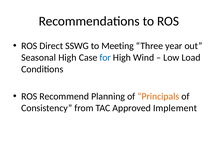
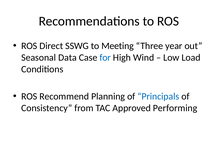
Seasonal High: High -> Data (67, 57)
Principals colour: orange -> blue (158, 96)
Implement: Implement -> Performing (175, 108)
